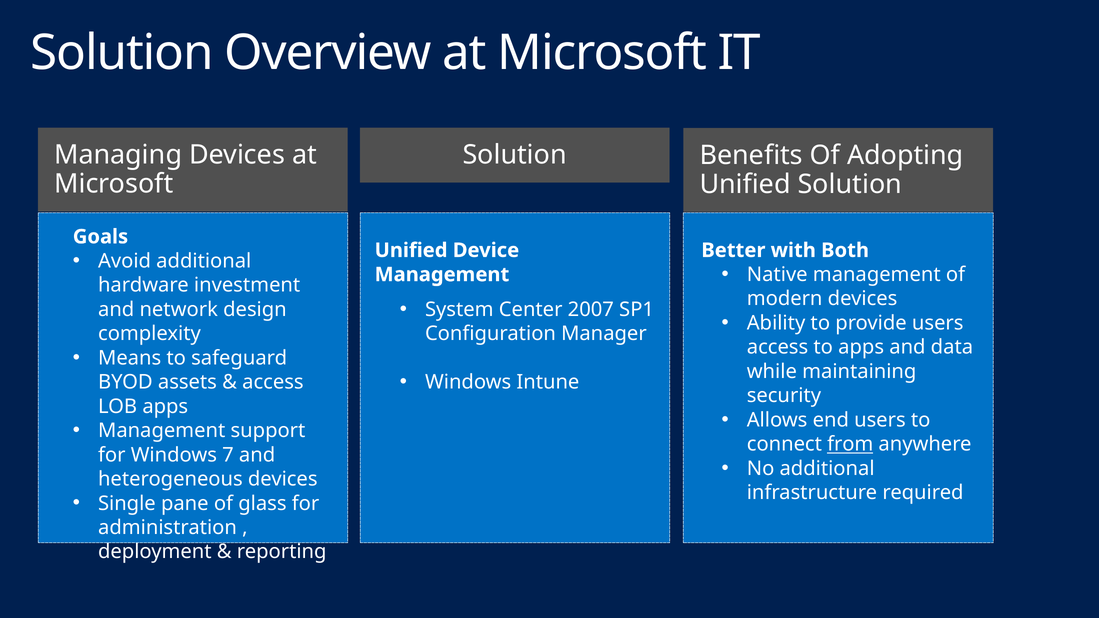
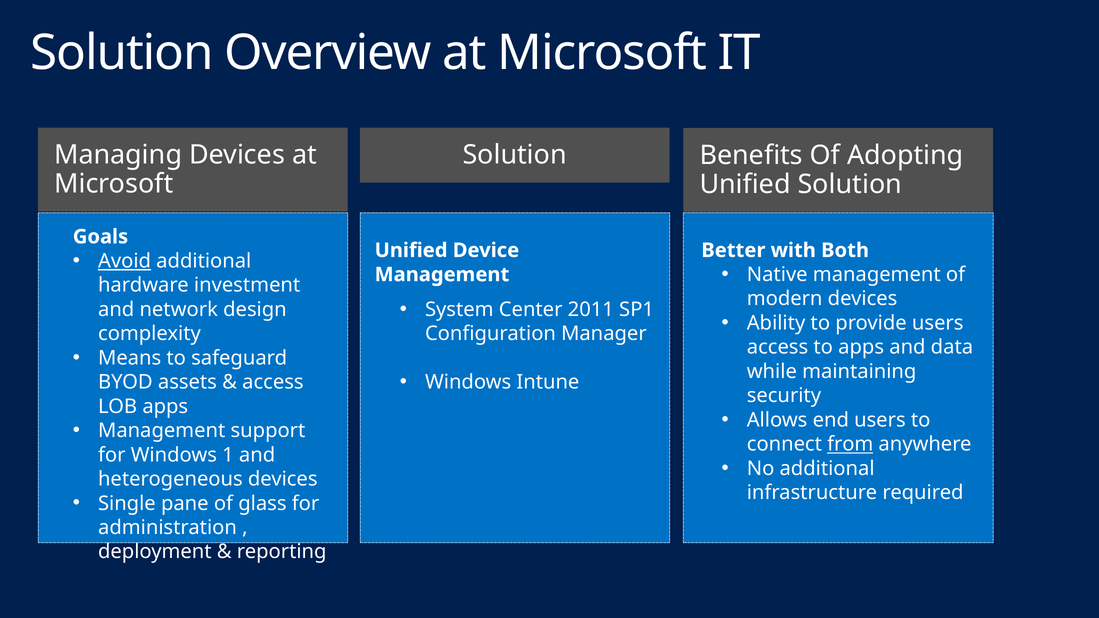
Avoid underline: none -> present (125, 261)
2007: 2007 -> 2011 (591, 310)
7: 7 -> 1 (228, 455)
